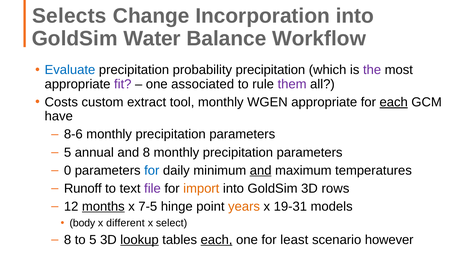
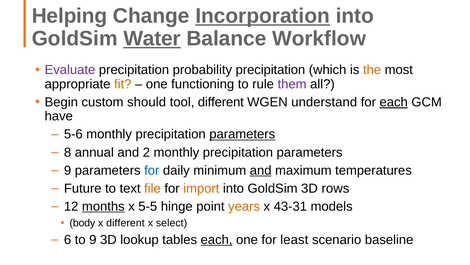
Selects: Selects -> Helping (70, 16)
Incorporation underline: none -> present (263, 16)
Water underline: none -> present (152, 39)
Evaluate colour: blue -> purple (70, 70)
the colour: purple -> orange (372, 70)
fit colour: purple -> orange (123, 84)
associated: associated -> functioning (203, 84)
Costs: Costs -> Begin (61, 102)
extract: extract -> should (147, 102)
tool monthly: monthly -> different (221, 102)
WGEN appropriate: appropriate -> understand (324, 102)
8-6: 8-6 -> 5-6 (73, 134)
parameters underline: none -> present (242, 134)
5: 5 -> 8 (68, 152)
and 8: 8 -> 2 (146, 152)
0: 0 -> 9 (68, 170)
Runoff: Runoff -> Future (83, 188)
file colour: purple -> orange (152, 188)
7-5: 7-5 -> 5-5 (148, 206)
19-31: 19-31 -> 43-31 (290, 206)
8: 8 -> 6 (68, 239)
to 5: 5 -> 9 (93, 239)
lookup underline: present -> none (140, 239)
however: however -> baseline (389, 239)
